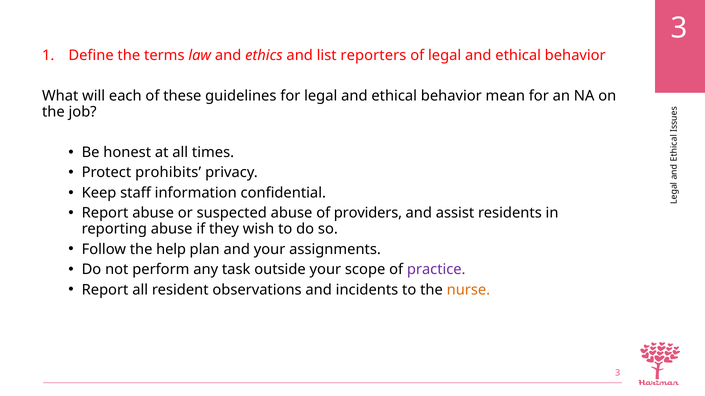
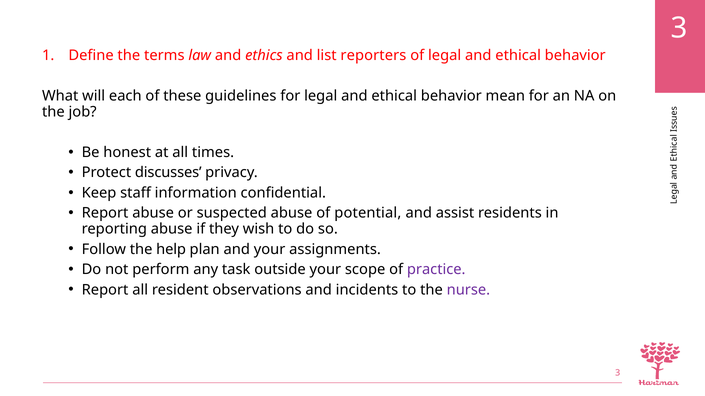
prohibits: prohibits -> discusses (168, 173)
providers: providers -> potential (368, 213)
nurse colour: orange -> purple (468, 290)
